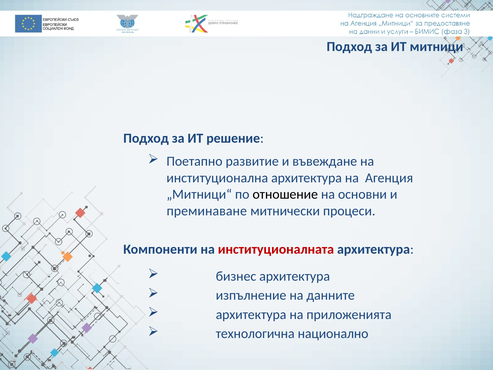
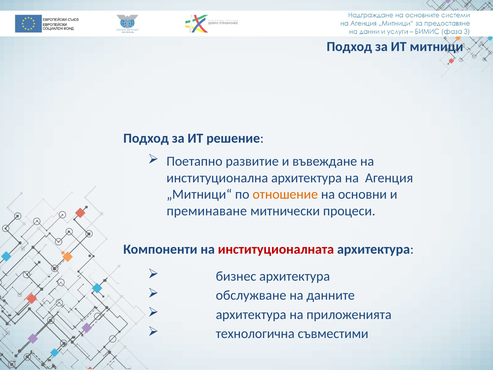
отношение colour: black -> orange (285, 194)
изпълнение: изпълнение -> обслужване (251, 295)
национално: национално -> съвместими (333, 334)
